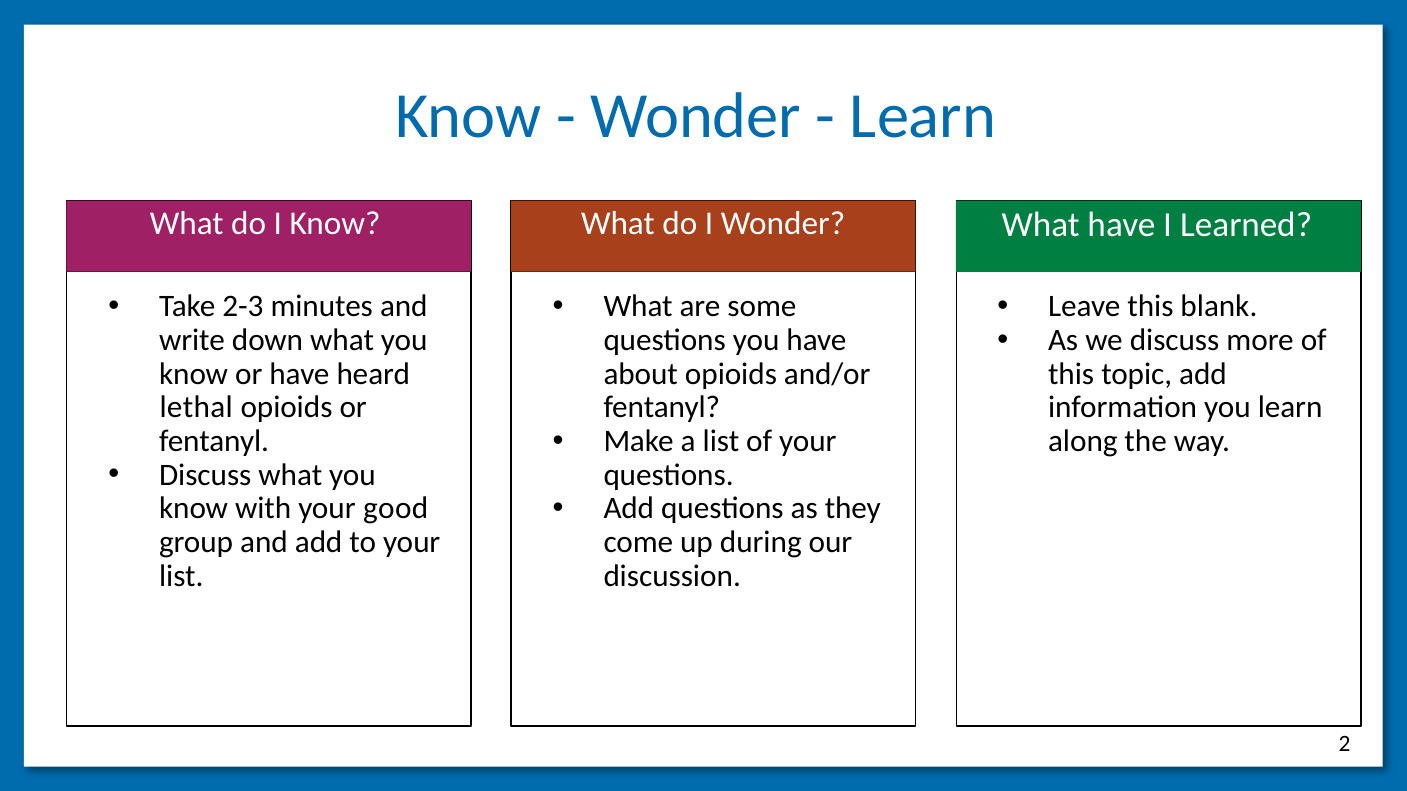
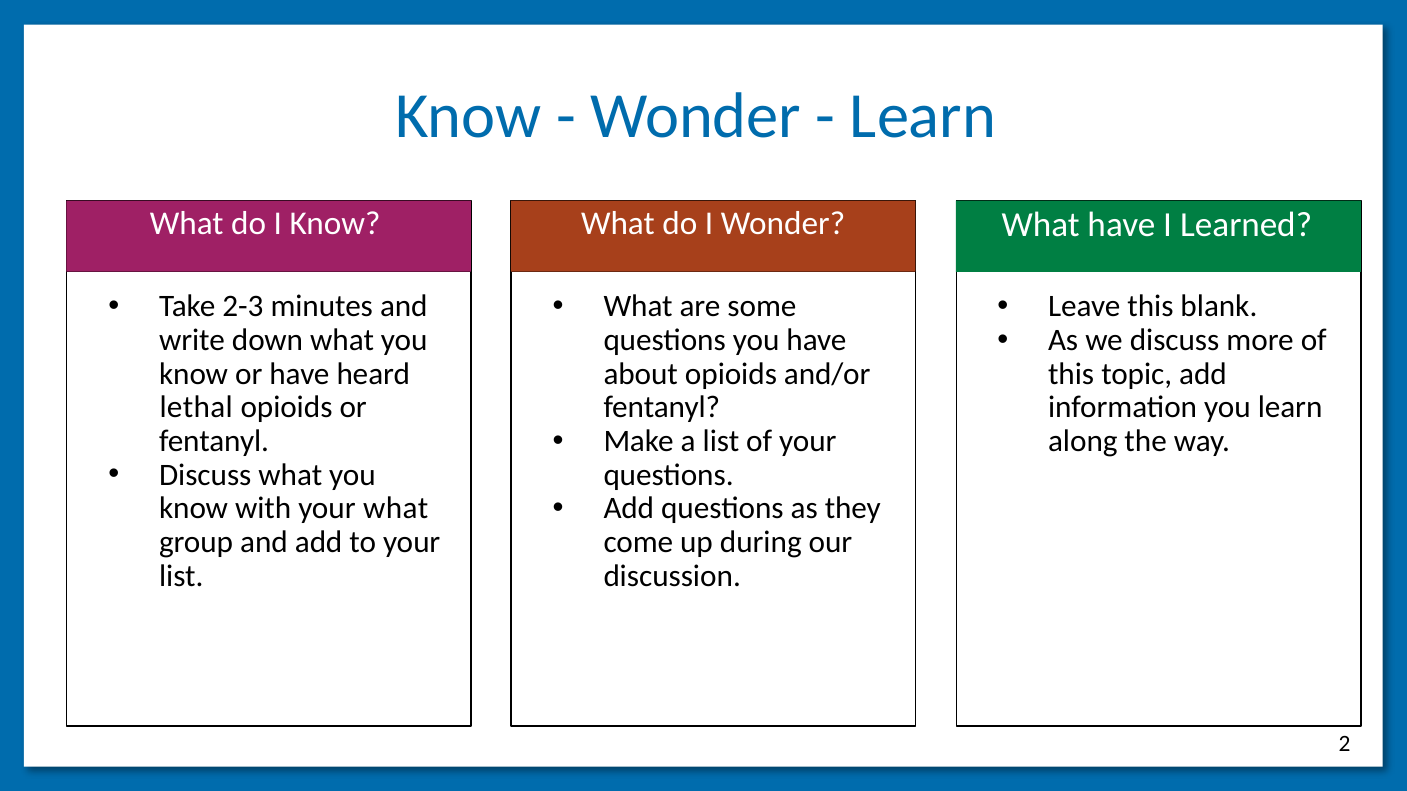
your good: good -> what (396, 509)
